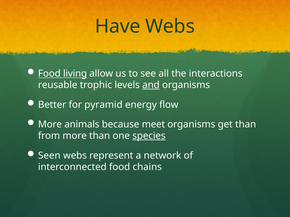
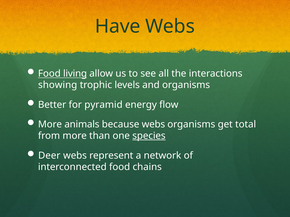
reusable: reusable -> showing (58, 85)
and underline: present -> none (151, 85)
because meet: meet -> webs (153, 125)
get than: than -> total (246, 125)
Seen: Seen -> Deer (49, 156)
